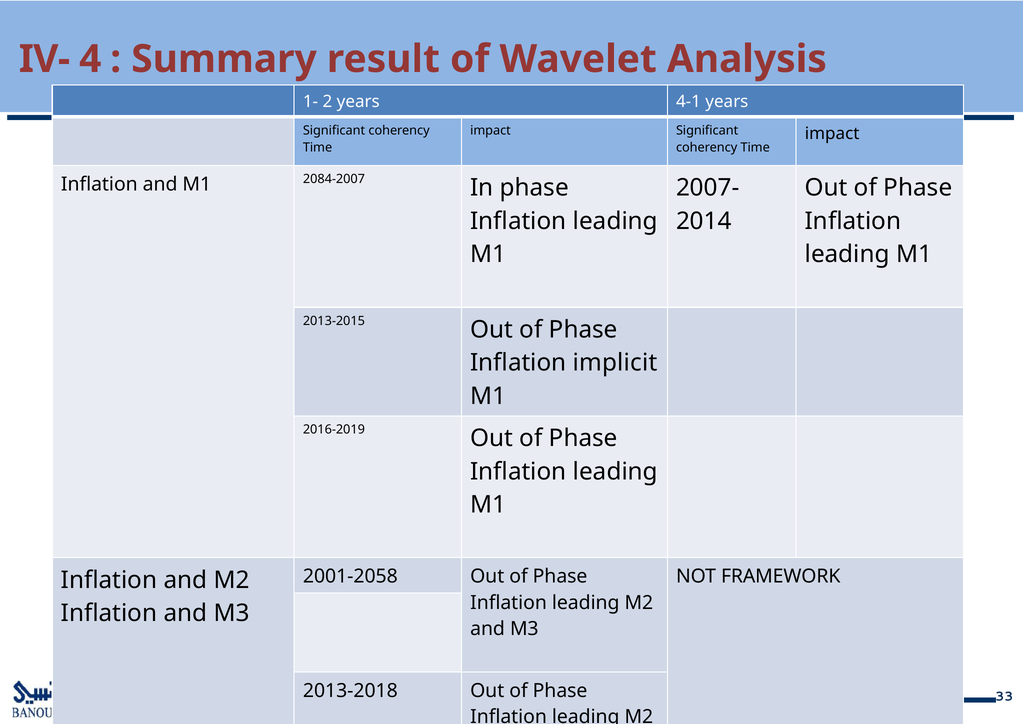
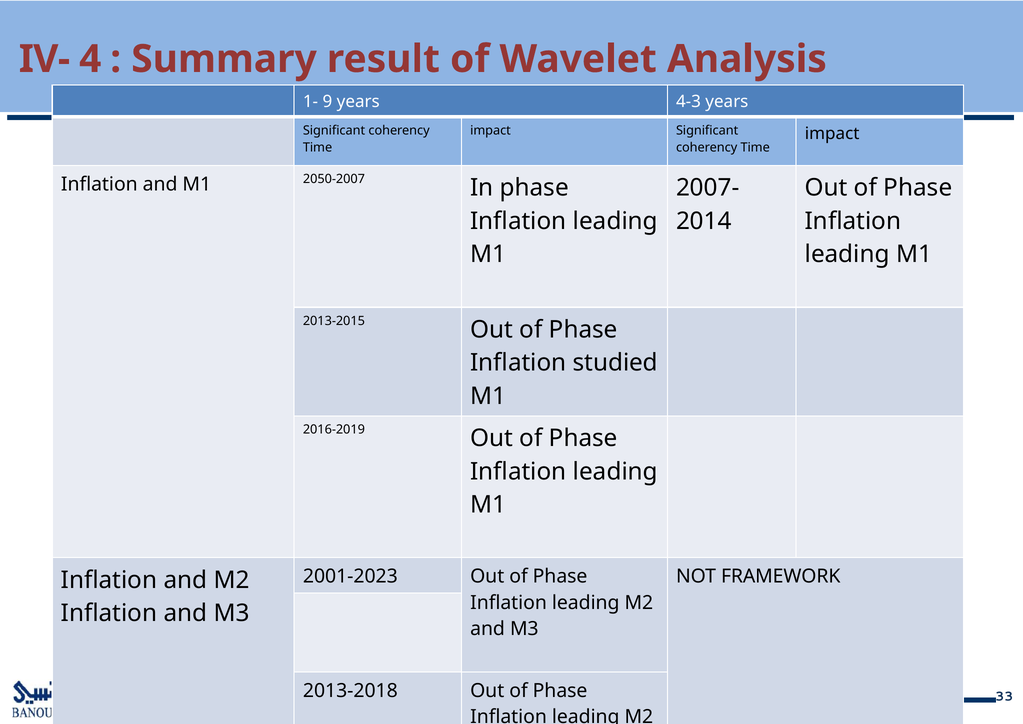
2: 2 -> 9 (327, 102)
4-1: 4-1 -> 4-3 (688, 102)
2084-2007: 2084-2007 -> 2050-2007 (334, 179)
implicit: implicit -> studied (615, 363)
2001-2058: 2001-2058 -> 2001-2023 (350, 576)
